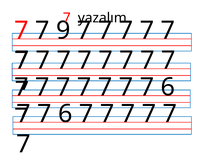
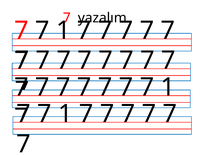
9: 9 -> 1 (63, 30)
6: 6 -> 1 (168, 87)
6: 6 -> 1 (65, 113)
